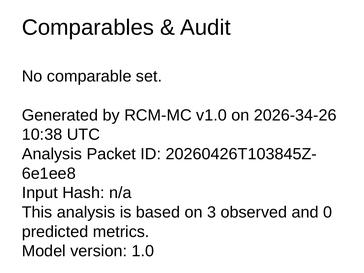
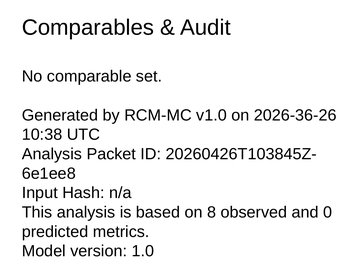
2026-34-26: 2026-34-26 -> 2026-36-26 (295, 115)
3: 3 -> 8 (212, 212)
